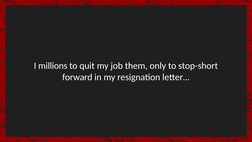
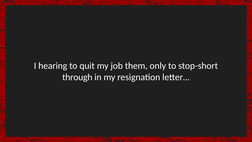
millions: millions -> hearing (53, 66)
forward: forward -> through (77, 77)
